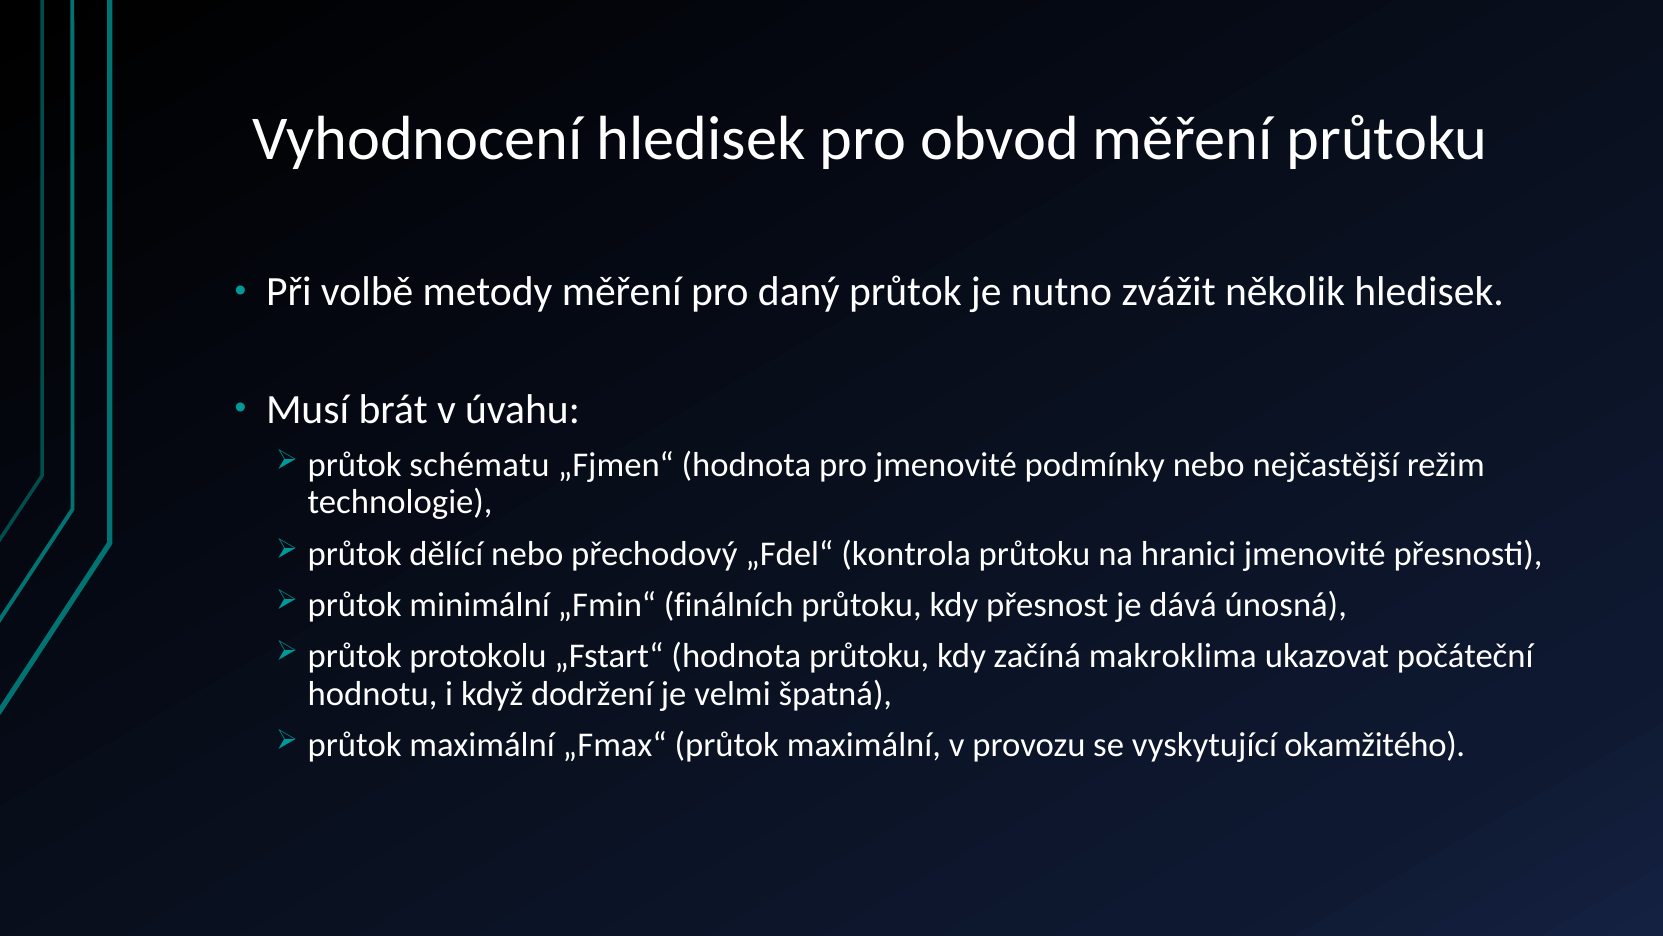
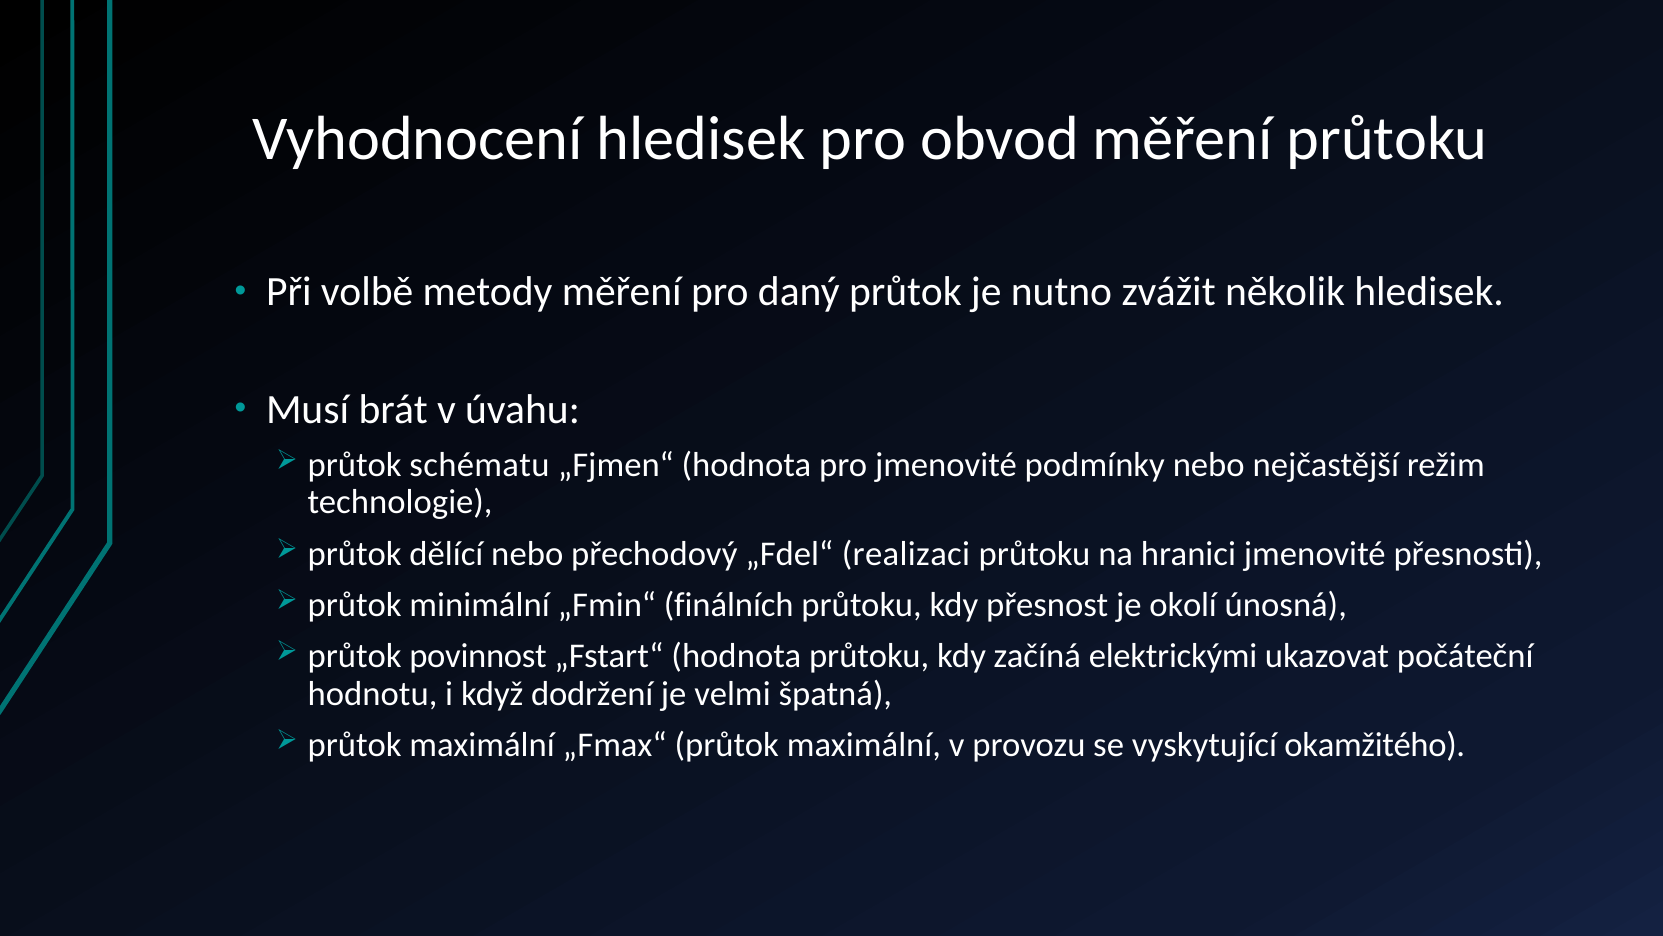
kontrola: kontrola -> realizaci (906, 553)
dává: dává -> okolí (1183, 605)
protokolu: protokolu -> povinnost (478, 656)
makroklima: makroklima -> elektrickými (1173, 656)
